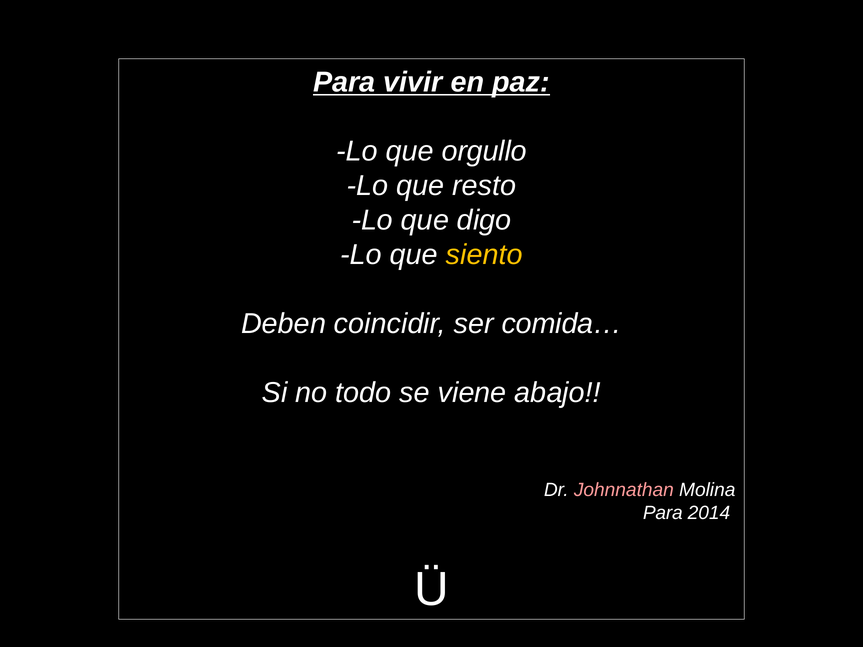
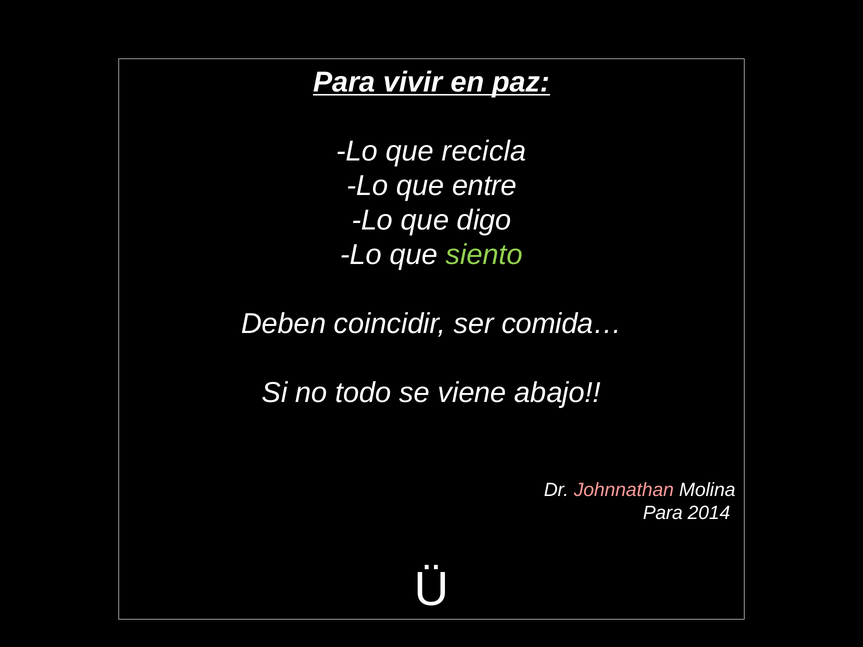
orgullo: orgullo -> recicla (484, 151)
resto: resto -> entre (484, 186)
siento colour: yellow -> light green (484, 255)
